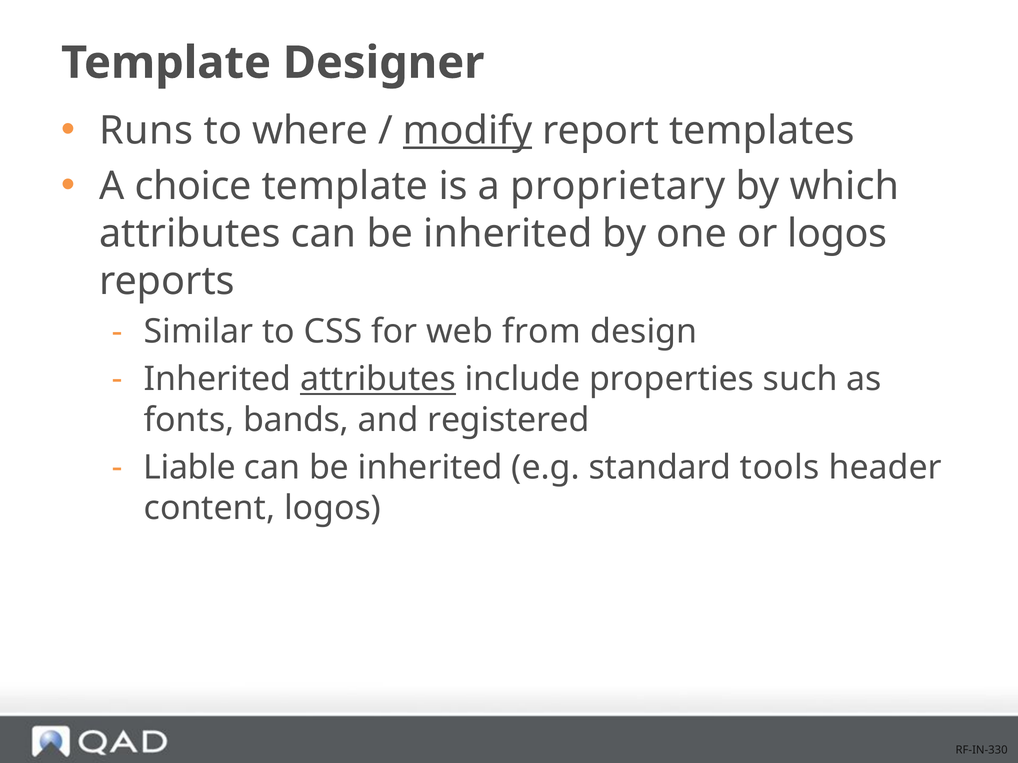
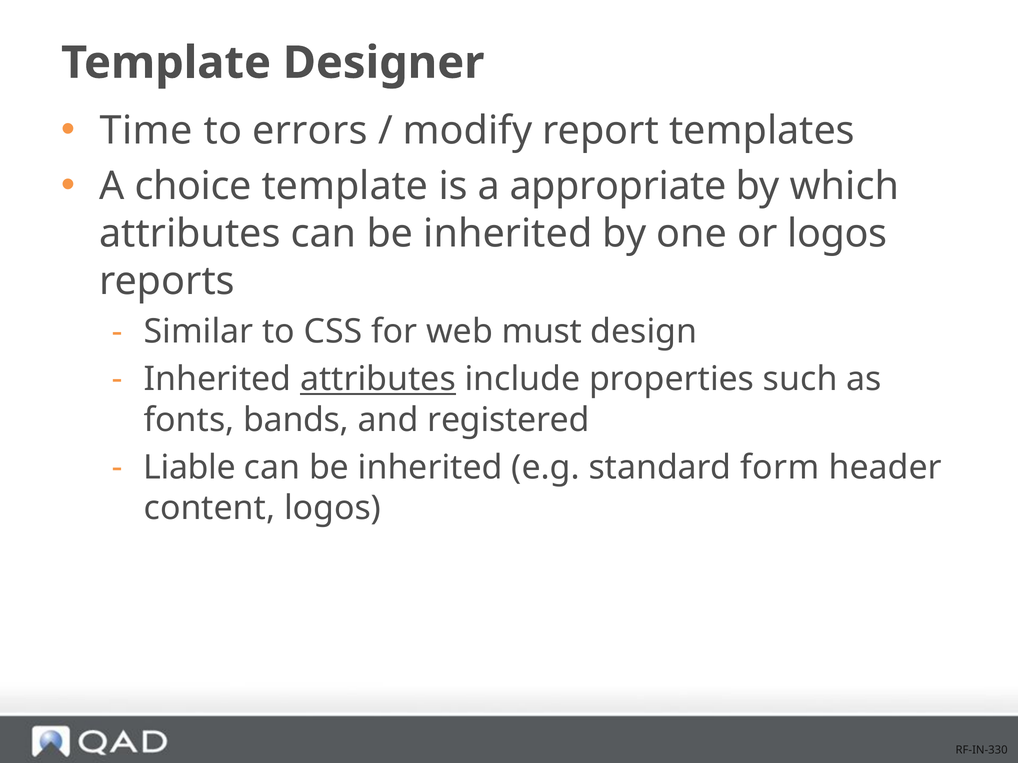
Runs: Runs -> Time (146, 131)
where: where -> errors (310, 131)
modify underline: present -> none (468, 131)
proprietary: proprietary -> appropriate (618, 186)
from: from -> must (542, 332)
tools: tools -> form (780, 468)
